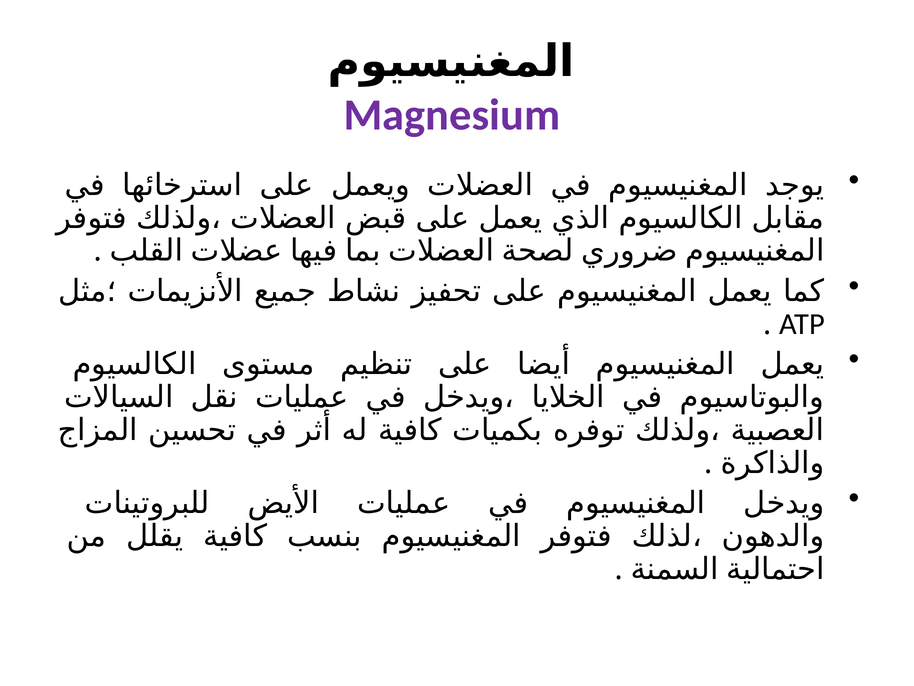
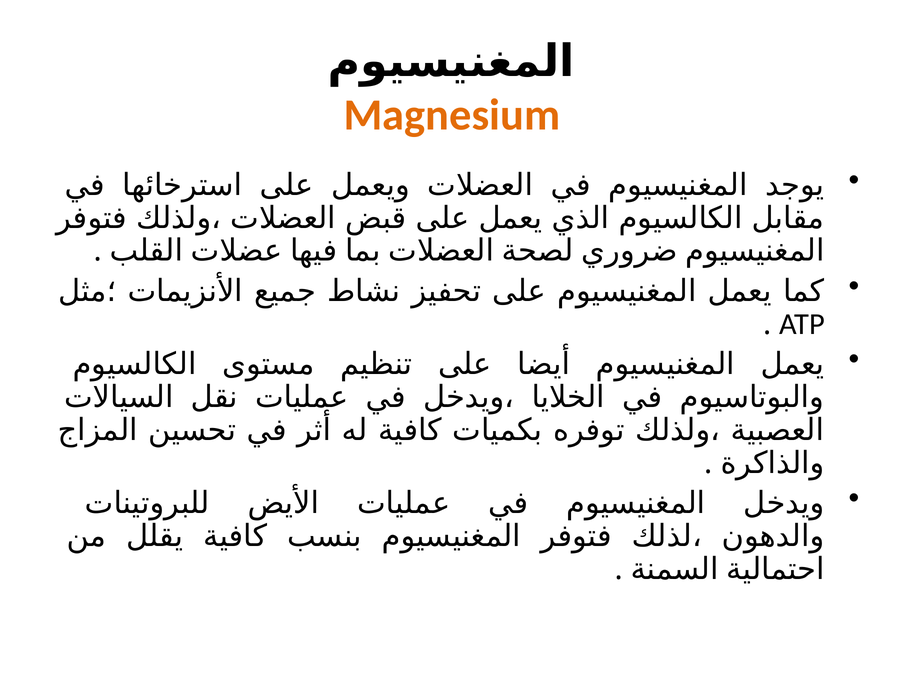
Magnesium colour: purple -> orange (452, 115)
